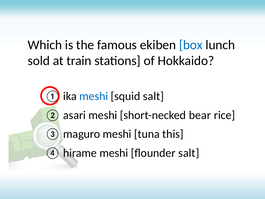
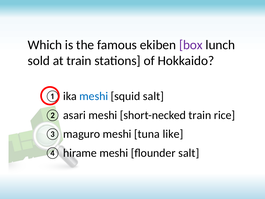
box colour: blue -> purple (191, 45)
short-necked bear: bear -> train (200, 115)
this: this -> like (173, 134)
